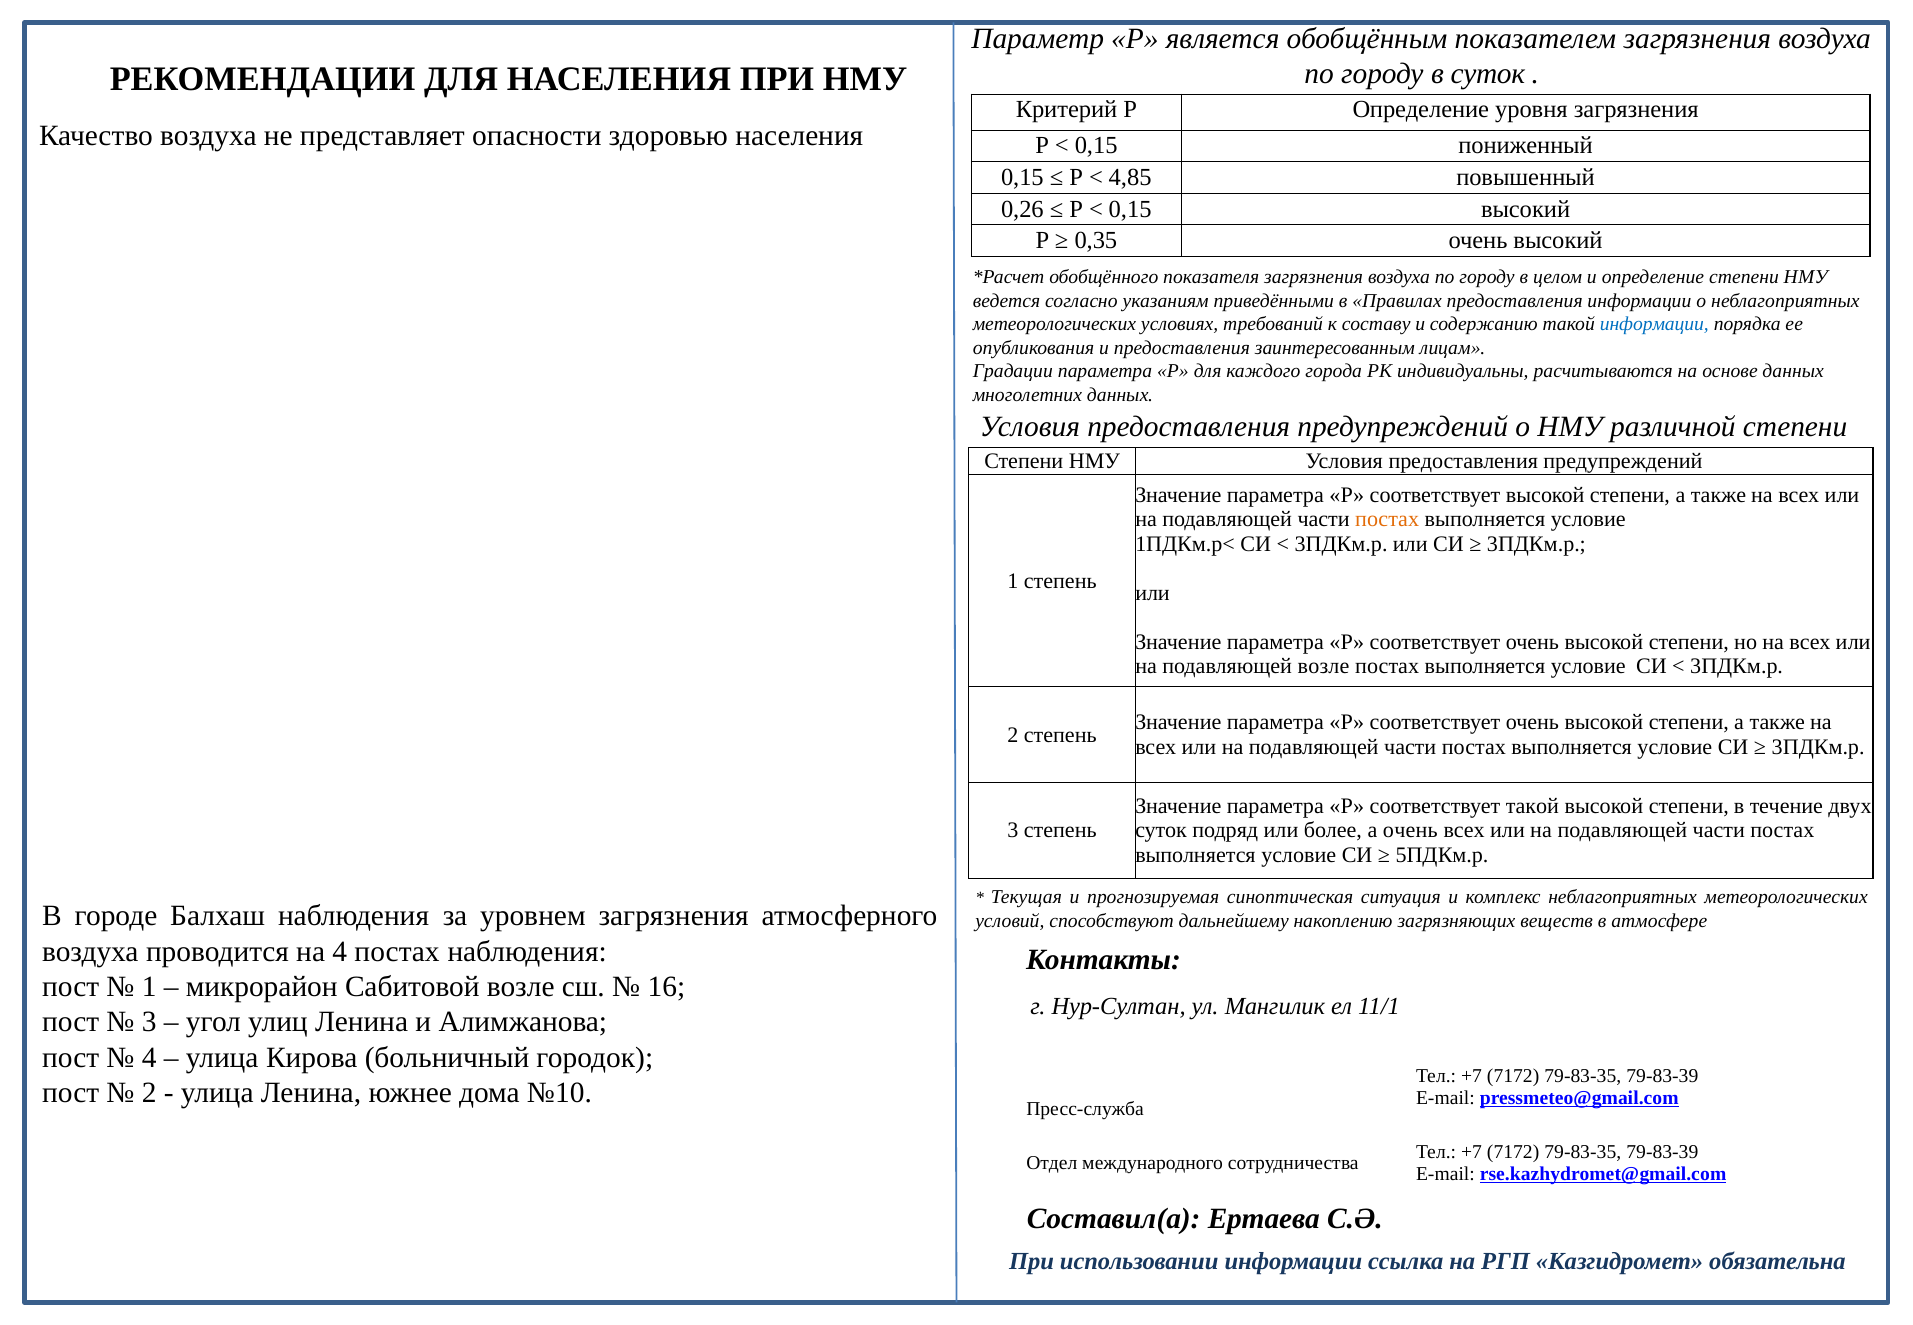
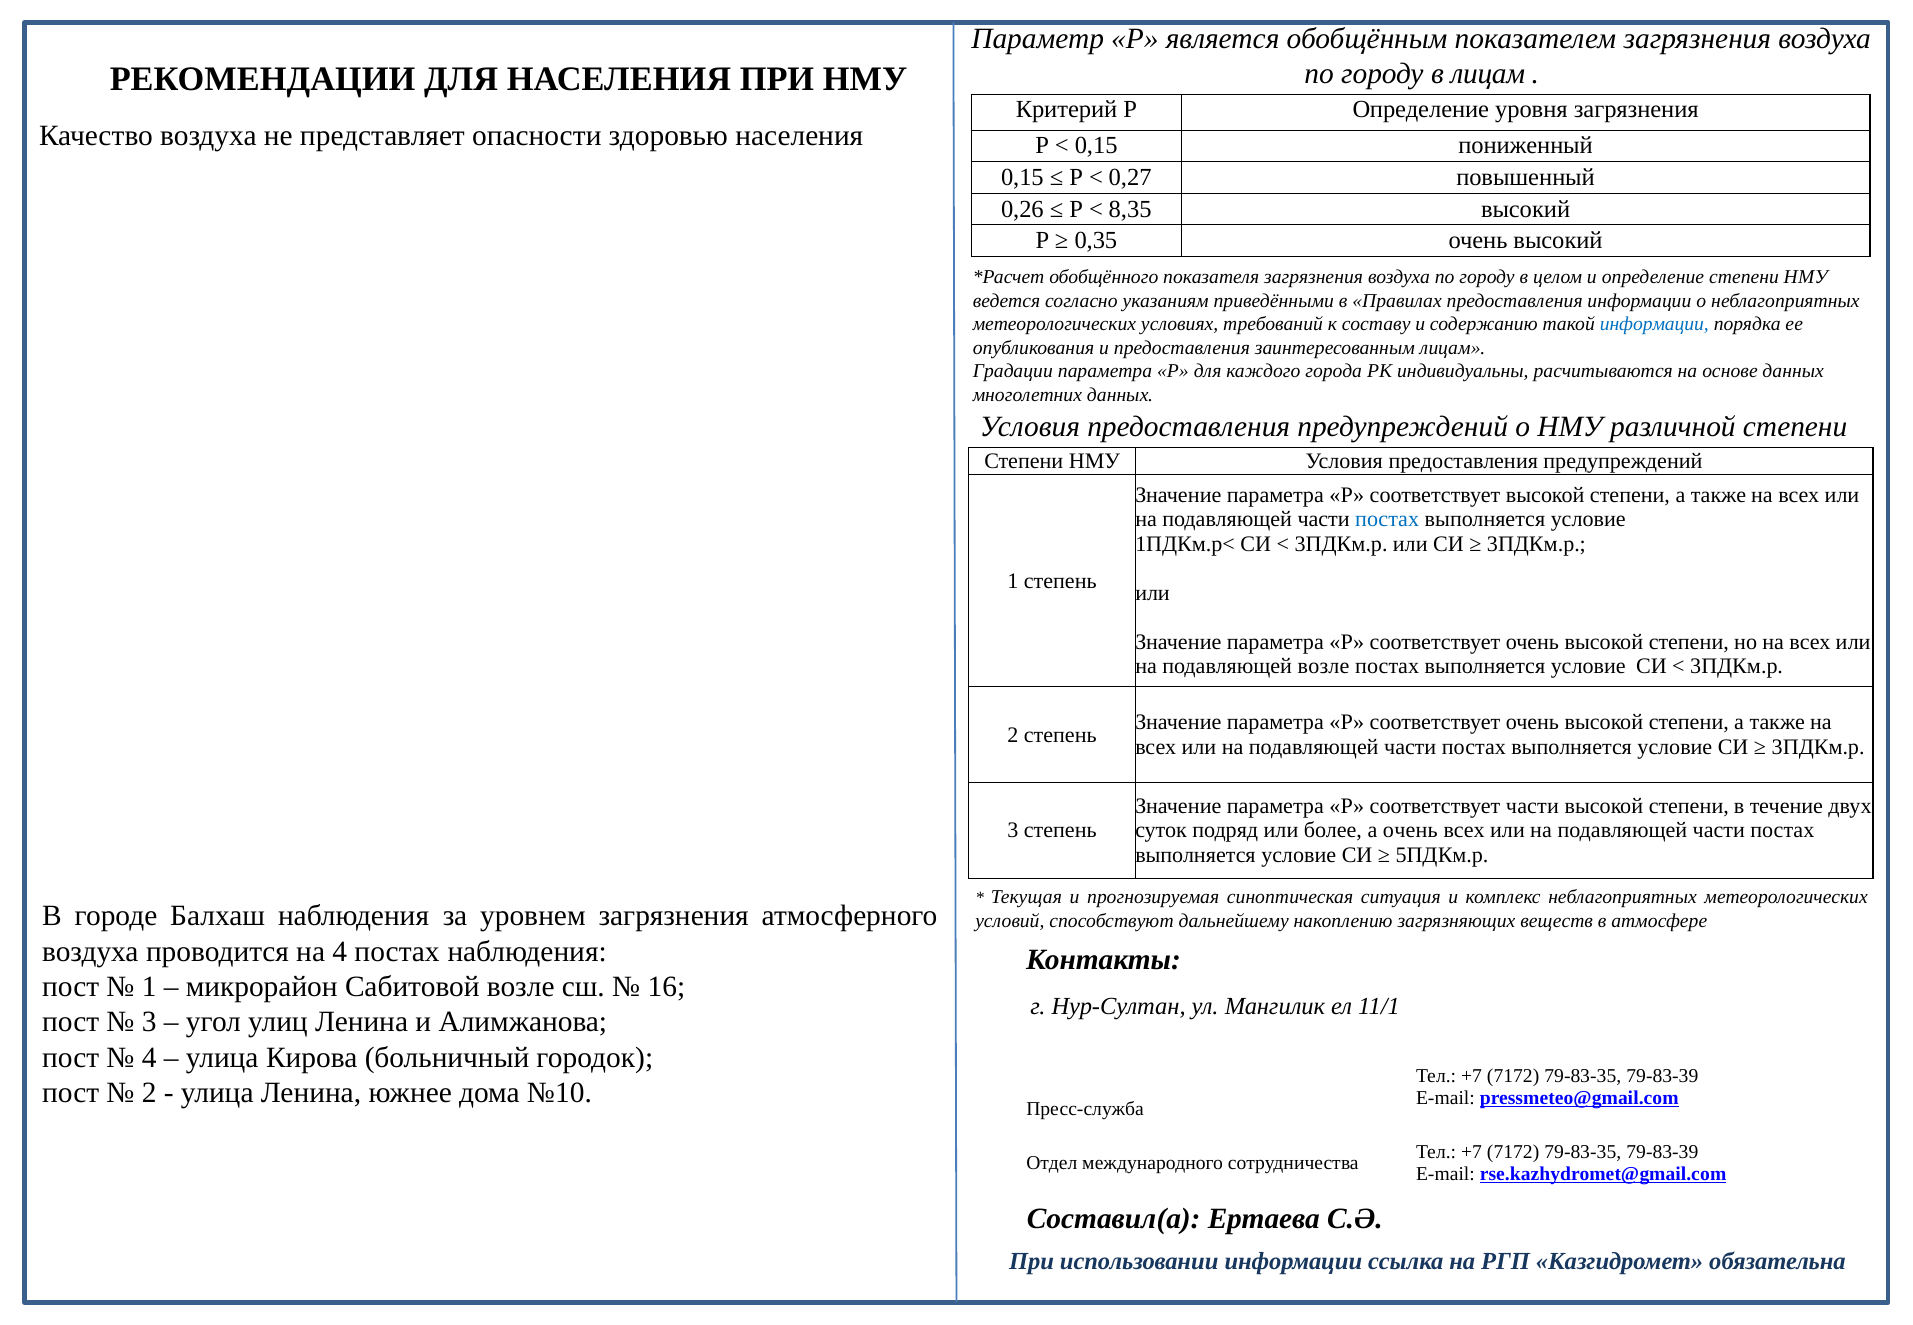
в суток: суток -> лицам (1488, 74)
4,85: 4,85 -> 0,27 (1130, 177)
0,15: 0,15 -> 8,35 (1130, 209)
постах colour: orange -> blue (1387, 519)
соответствует такой: такой -> части (1532, 806)
